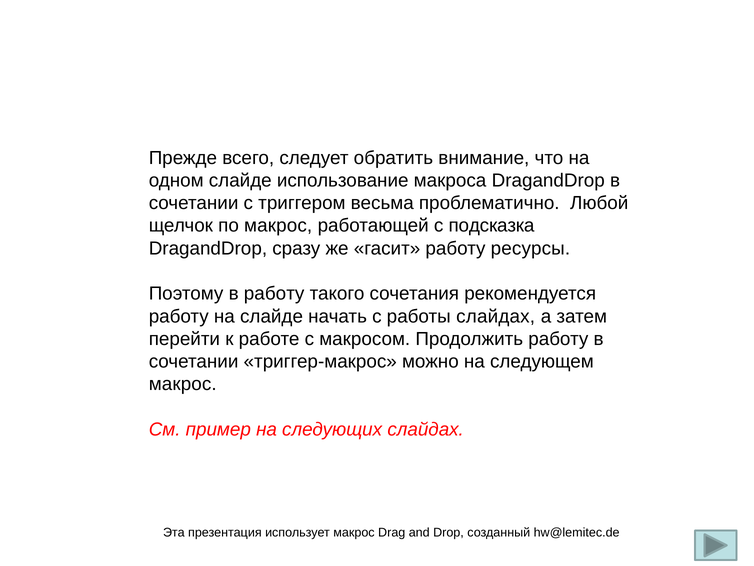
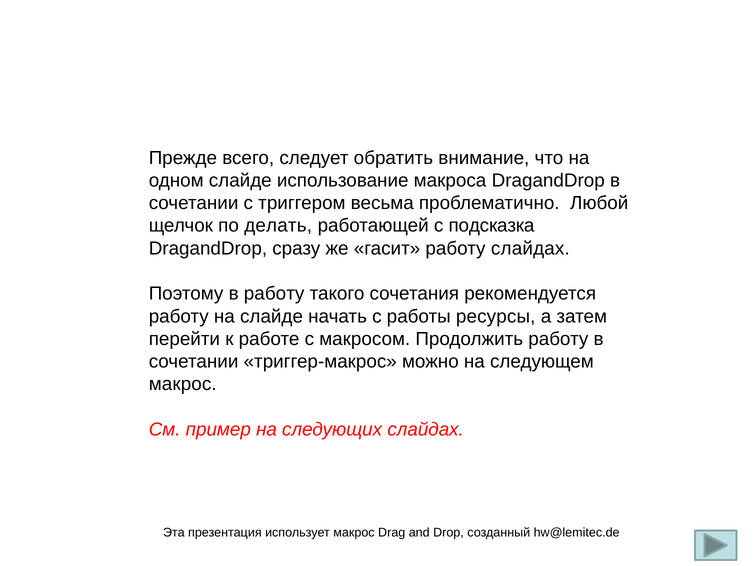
по макрос: макрос -> делать (278, 226)
работу ресурсы: ресурсы -> слайдах (530, 248)
работы слайдах: слайдах -> ресурсы (496, 316)
